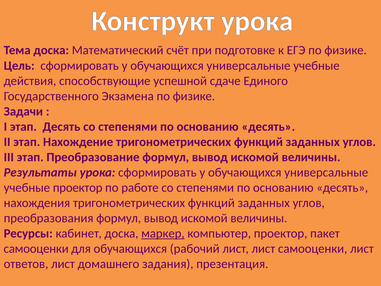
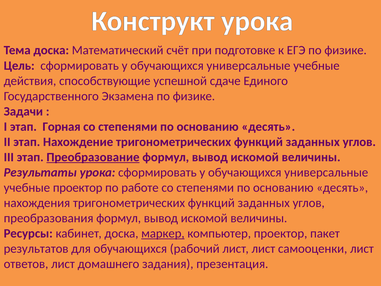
этап Десять: Десять -> Горная (62, 126)
Преобразование underline: none -> present (93, 157)
самооценки: самооценки -> результатов (36, 248)
